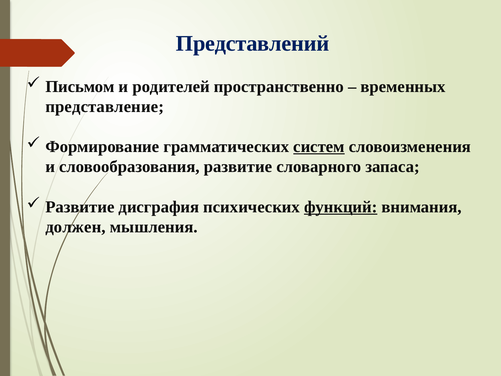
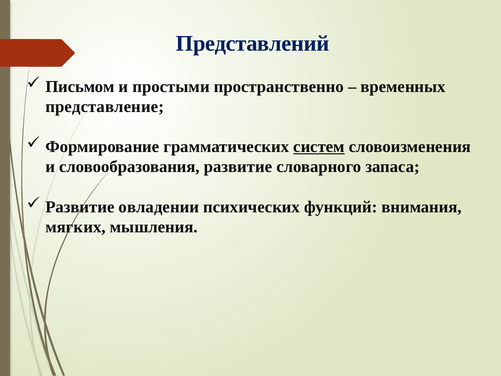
родителей: родителей -> простыми (171, 87)
дисграфия: дисграфия -> овладении (159, 207)
функций underline: present -> none (341, 207)
должен: должен -> мягких (76, 227)
